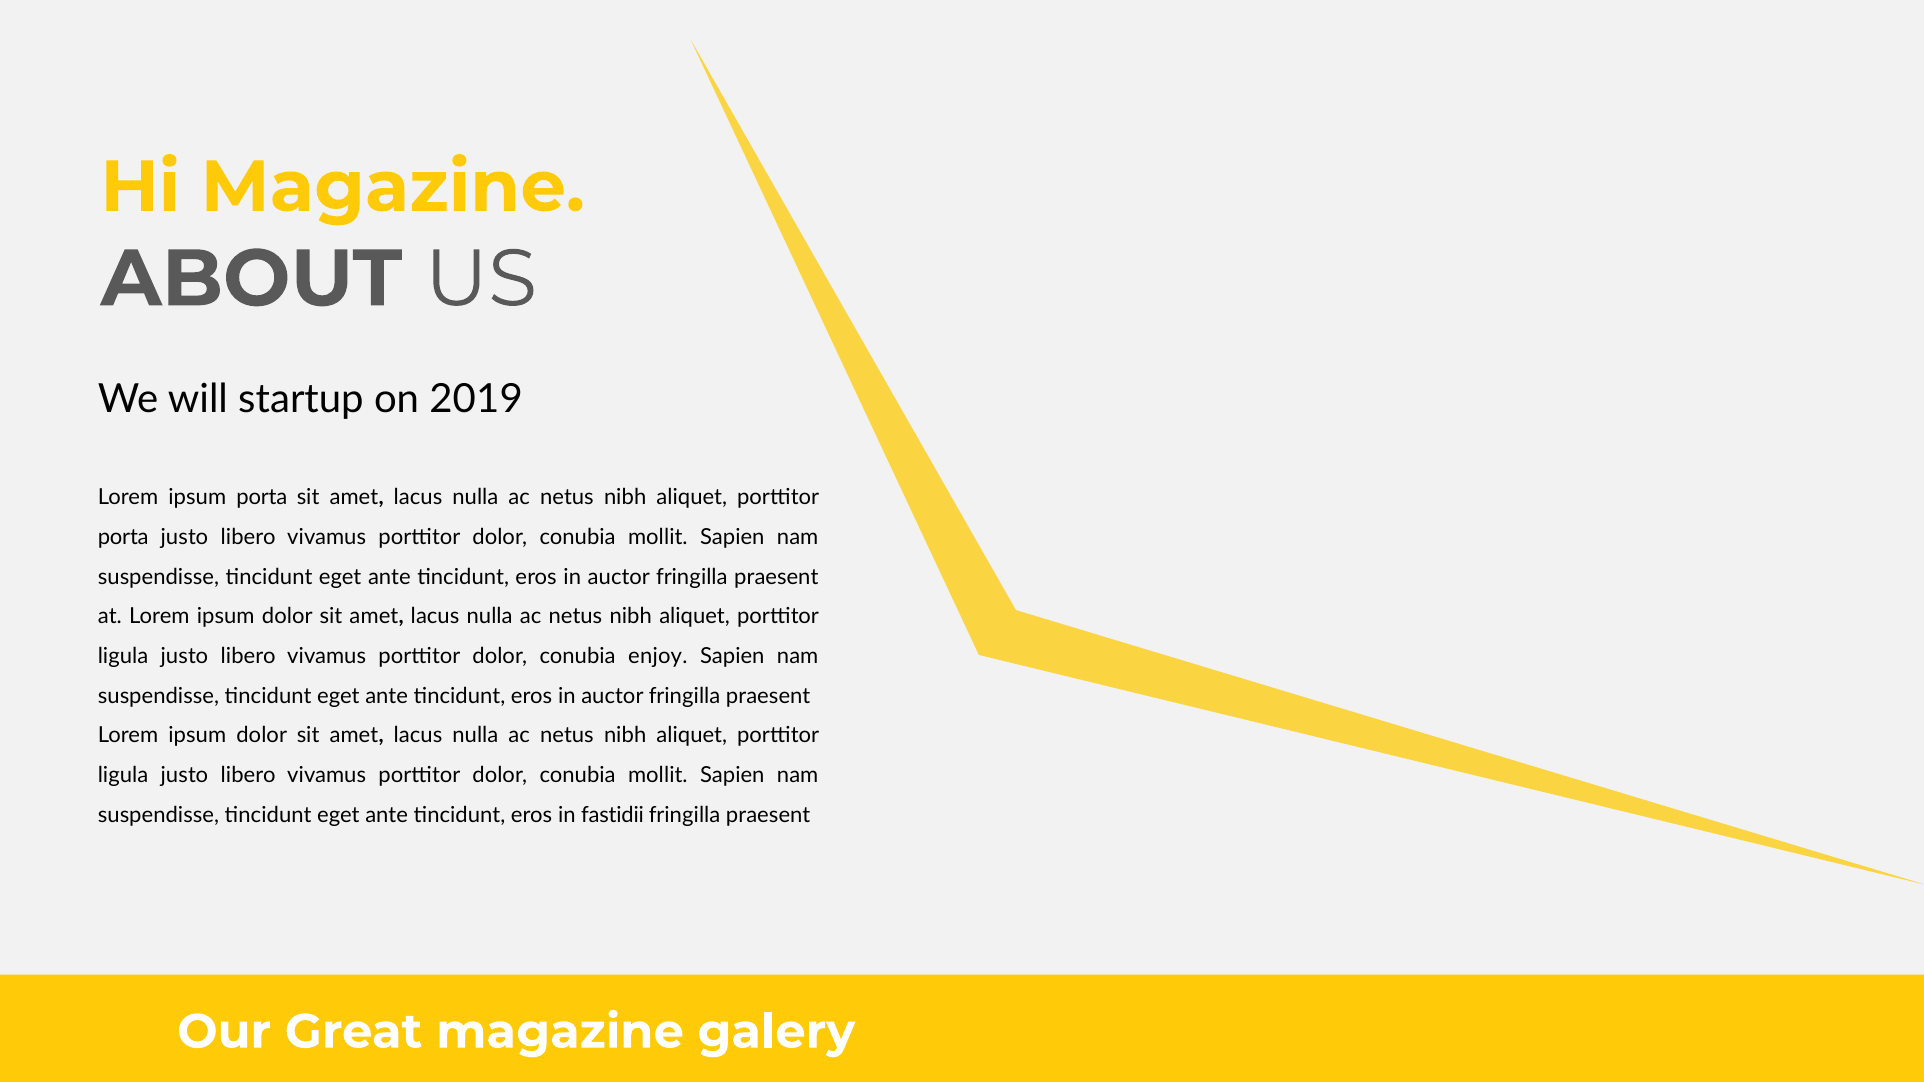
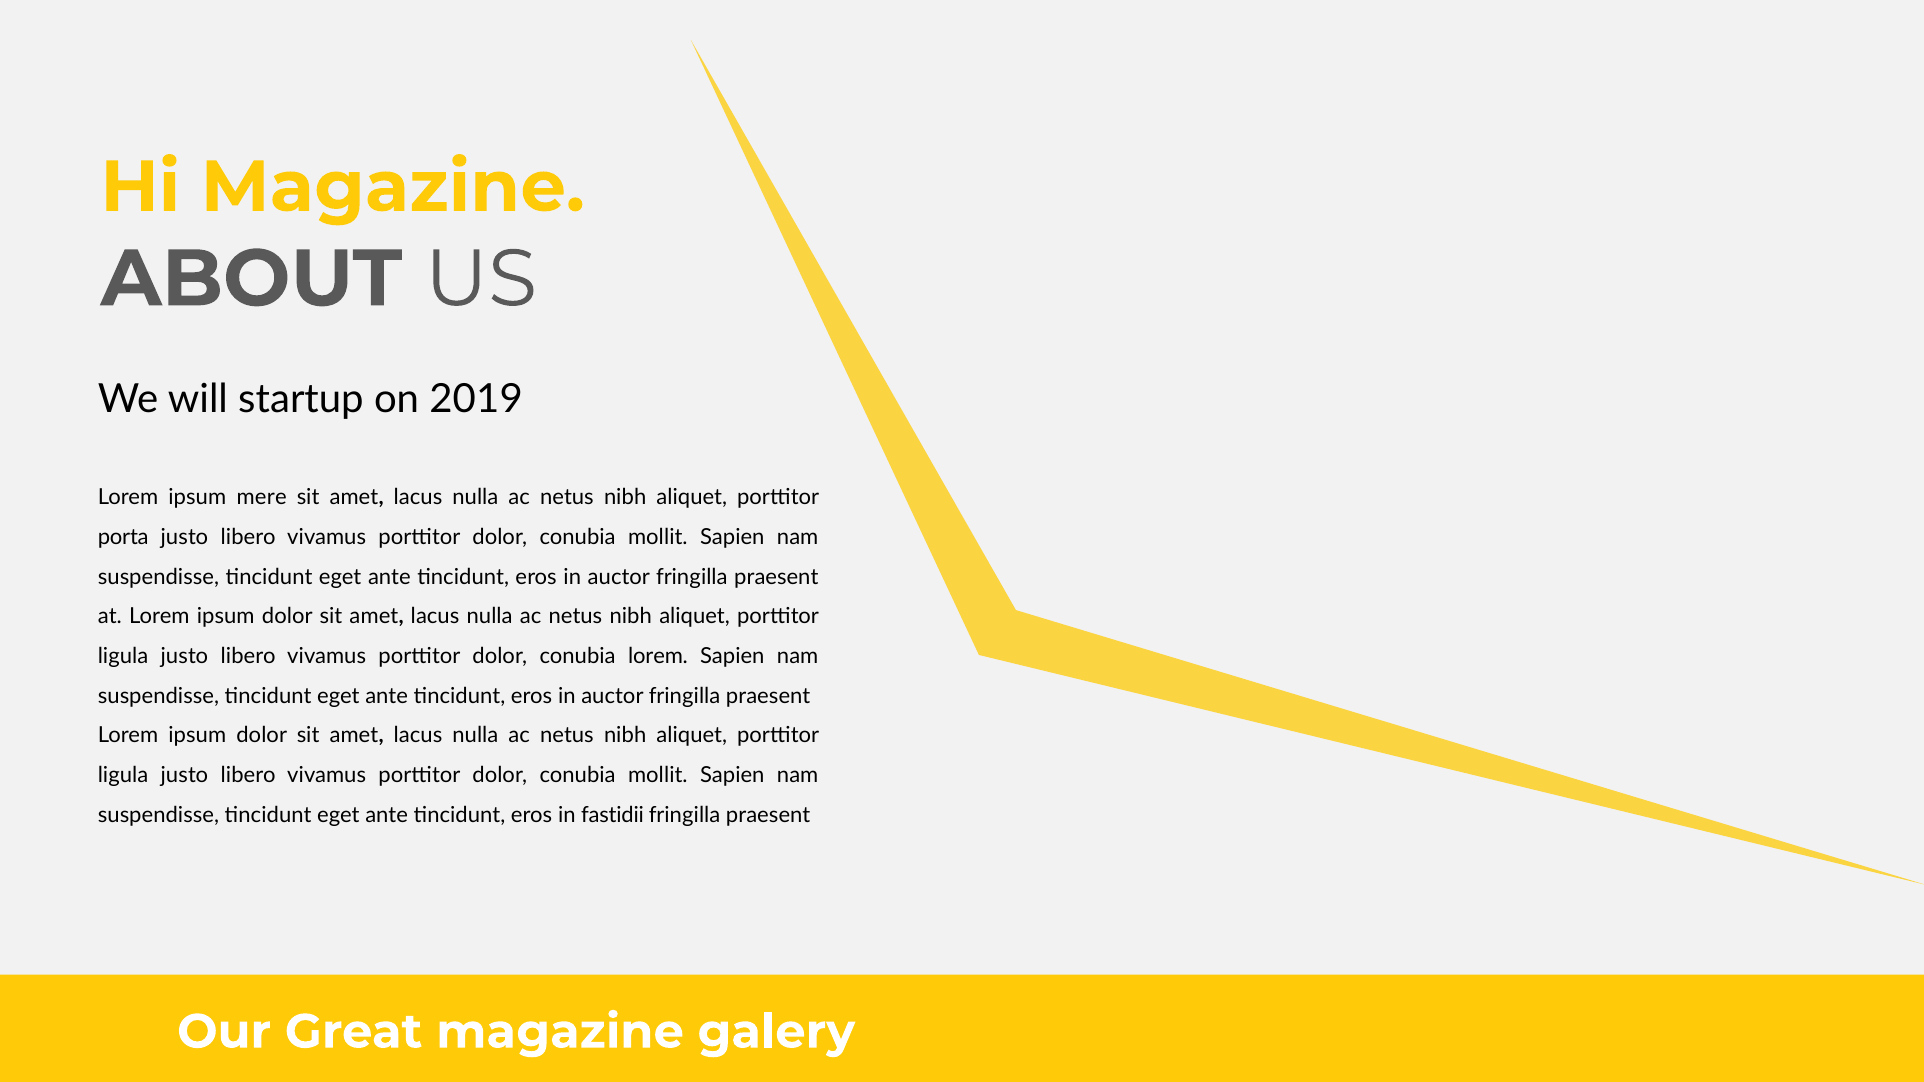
ipsum porta: porta -> mere (262, 497)
conubia enjoy: enjoy -> lorem (658, 656)
